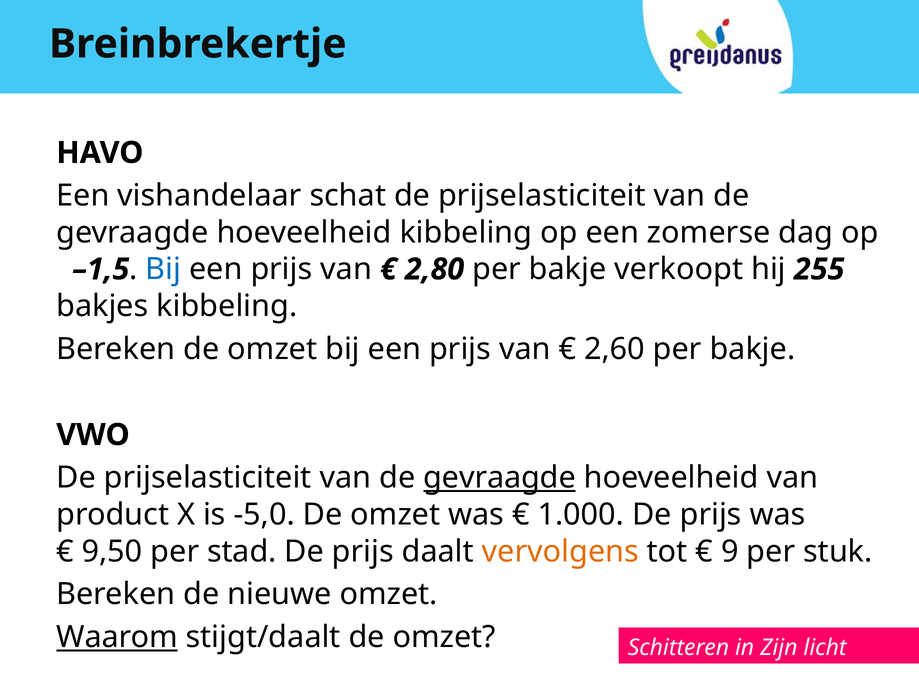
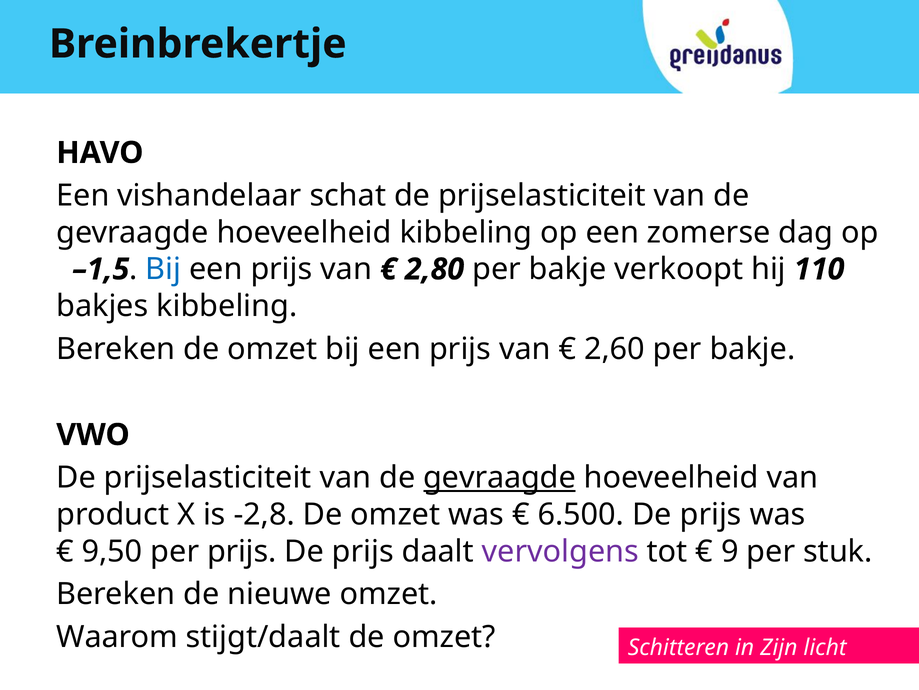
255: 255 -> 110 (819, 269)
‑5,0: ‑5,0 -> ‑2,8 (264, 514)
1.000: 1.000 -> 6.500 (581, 514)
per stad: stad -> prijs (242, 551)
vervolgens colour: orange -> purple (560, 551)
Waarom underline: present -> none (117, 637)
